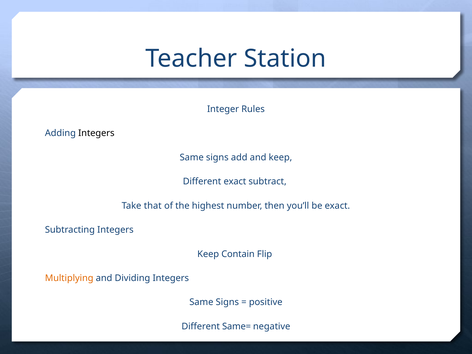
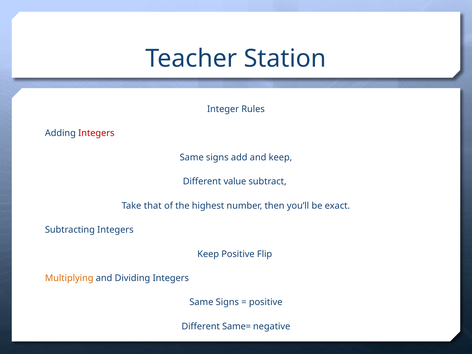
Integers colour: black -> red (96, 133)
Different exact: exact -> value (235, 182)
Keep Contain: Contain -> Positive (238, 254)
